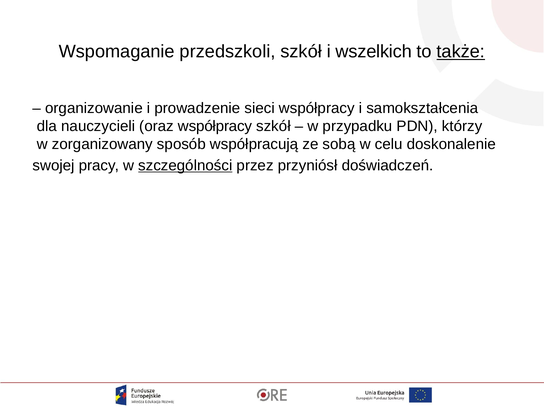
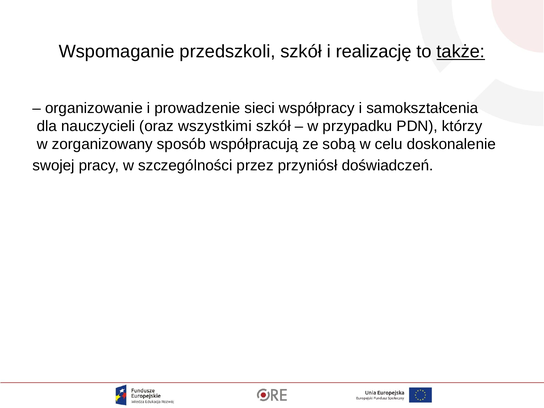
wszelkich: wszelkich -> realizację (374, 52)
oraz współpracy: współpracy -> wszystkimi (215, 126)
szczególności underline: present -> none (185, 165)
